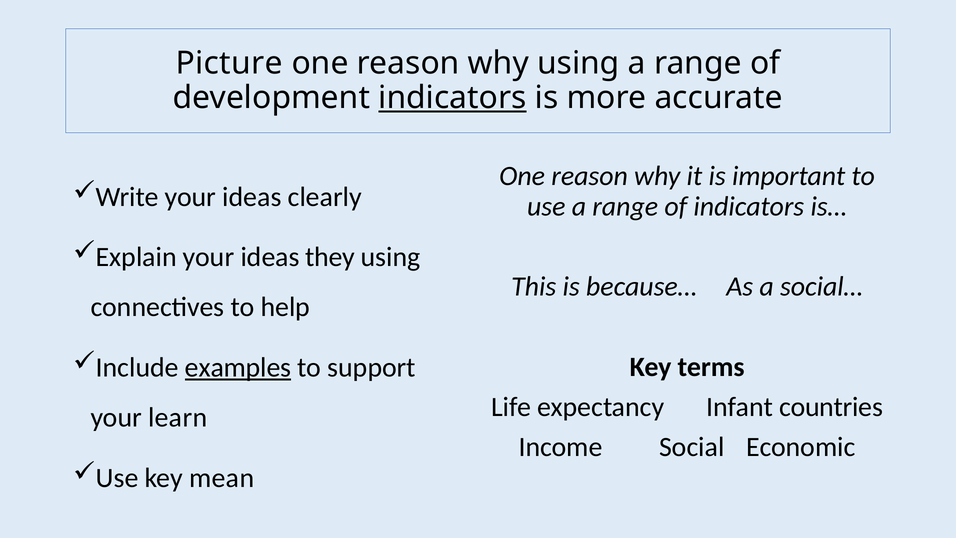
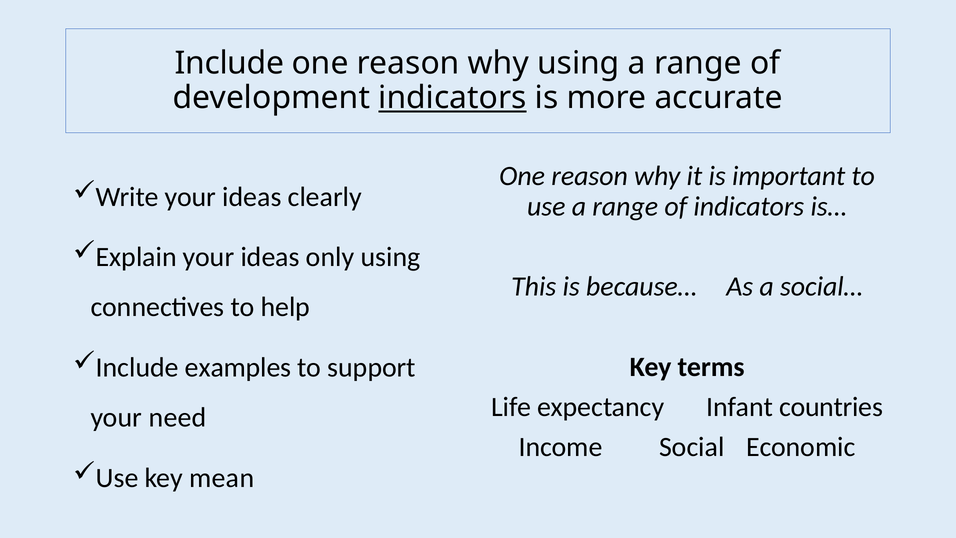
Picture: Picture -> Include (229, 63)
they: they -> only (330, 257)
examples underline: present -> none (238, 367)
learn: learn -> need (178, 418)
